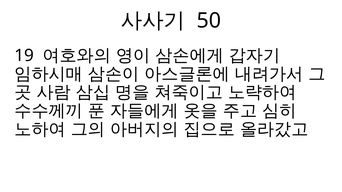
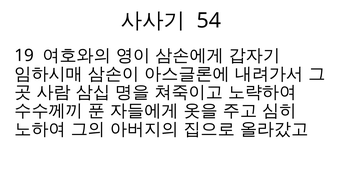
50: 50 -> 54 (209, 21)
